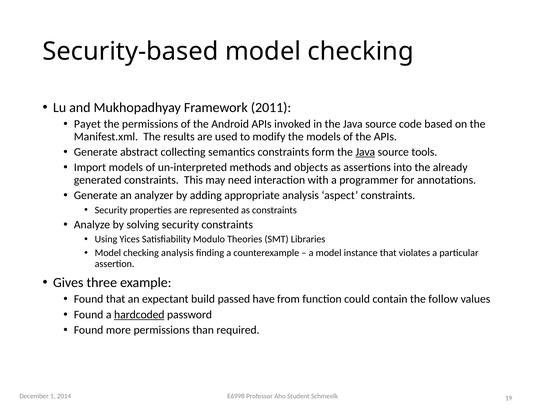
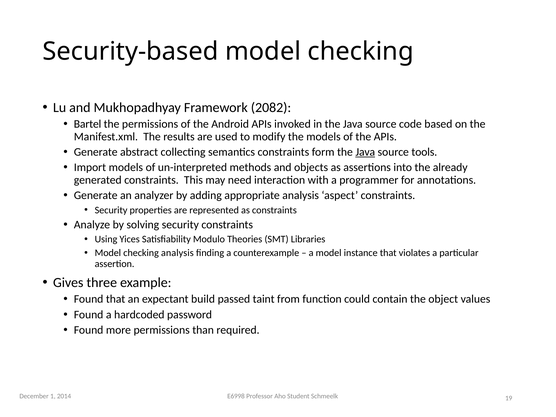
2011: 2011 -> 2082 (271, 108)
Payet: Payet -> Bartel (88, 124)
have: have -> taint (264, 299)
follow: follow -> object (443, 299)
hardcoded underline: present -> none (139, 315)
